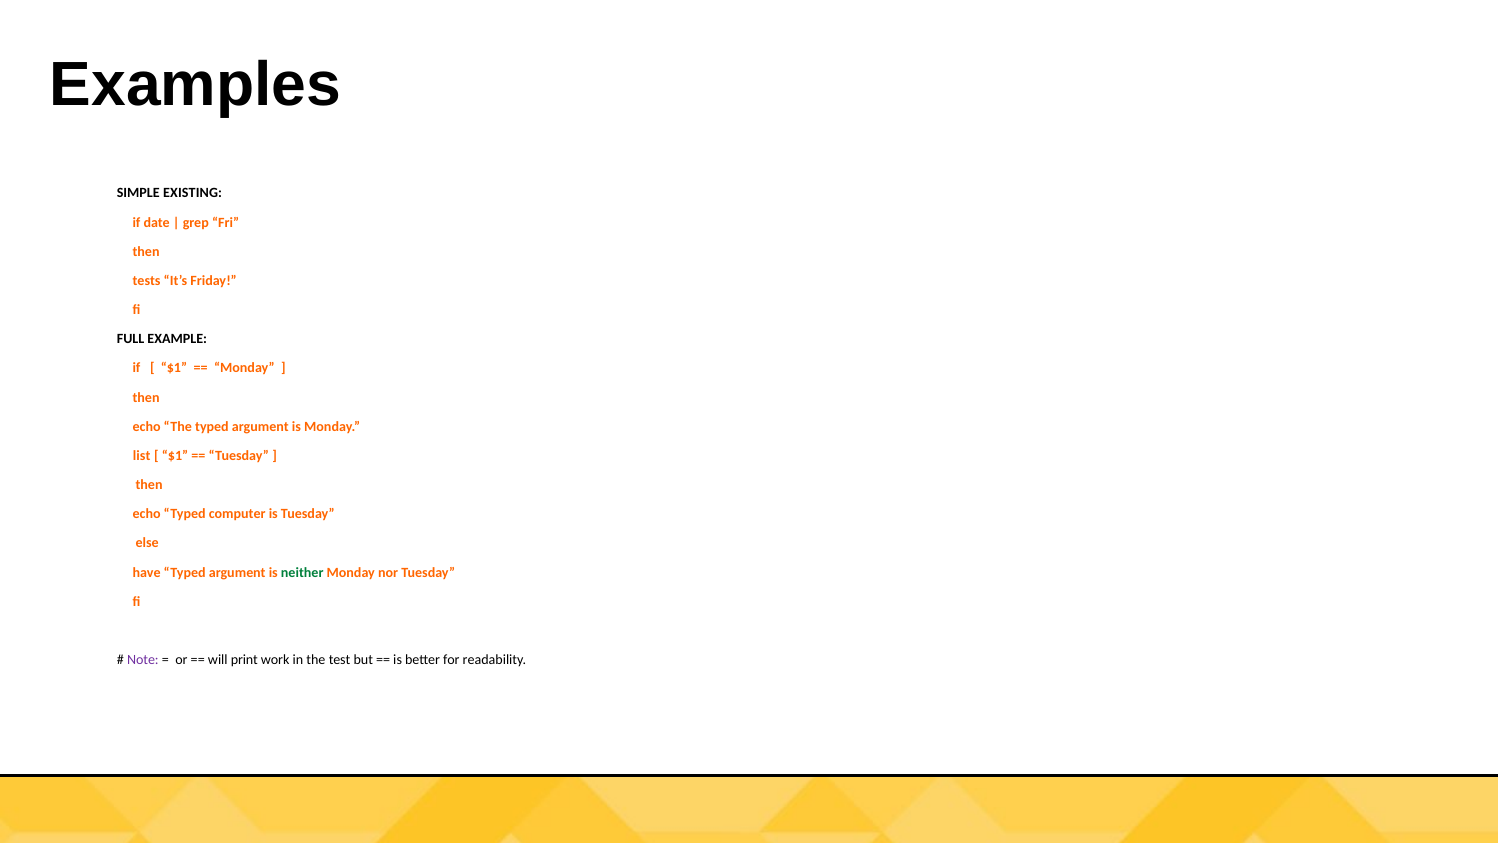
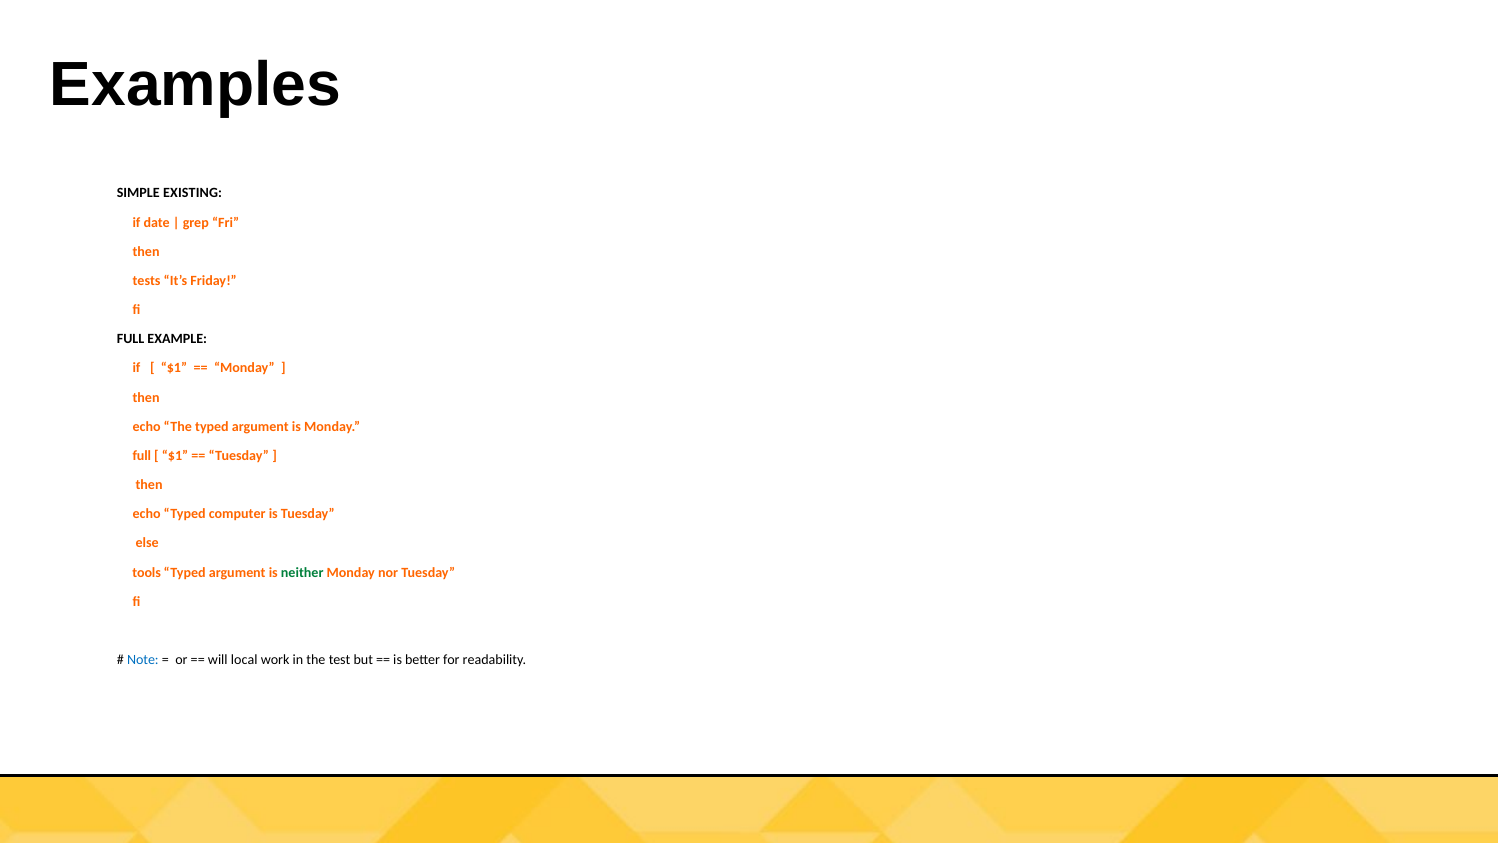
list: list -> full (142, 456)
have: have -> tools (147, 572)
Note colour: purple -> blue (143, 660)
print: print -> local (244, 660)
